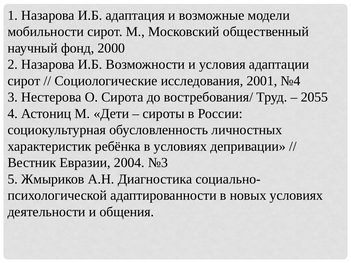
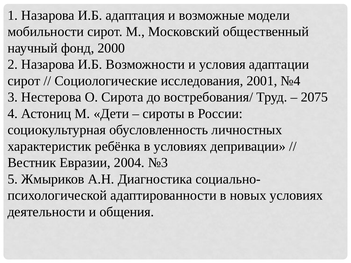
2055: 2055 -> 2075 (314, 97)
